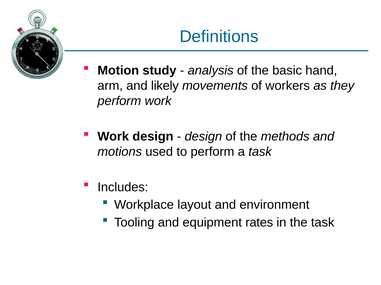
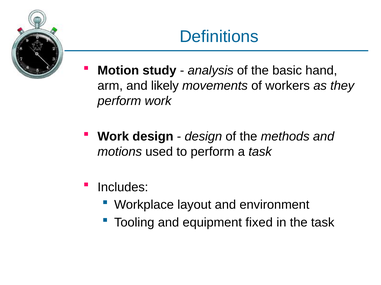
rates: rates -> fixed (259, 223)
